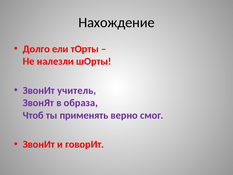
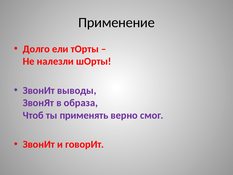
Нахождение: Нахождение -> Применение (117, 23)
учитель: учитель -> выводы (77, 90)
